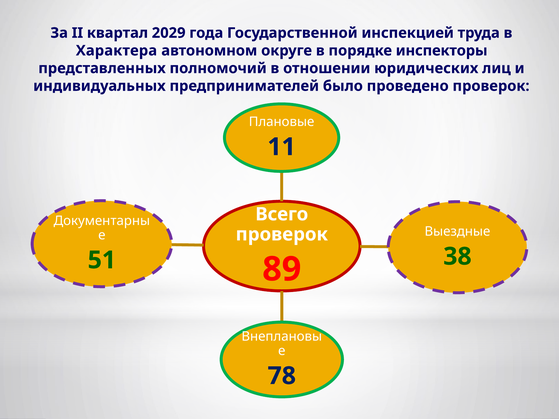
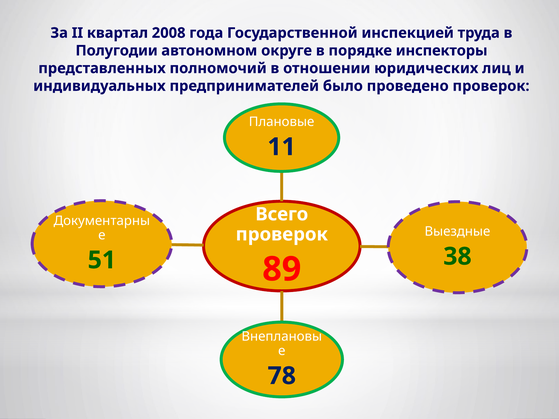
2029: 2029 -> 2008 (169, 33)
Характера: Характера -> Полугодии (117, 51)
